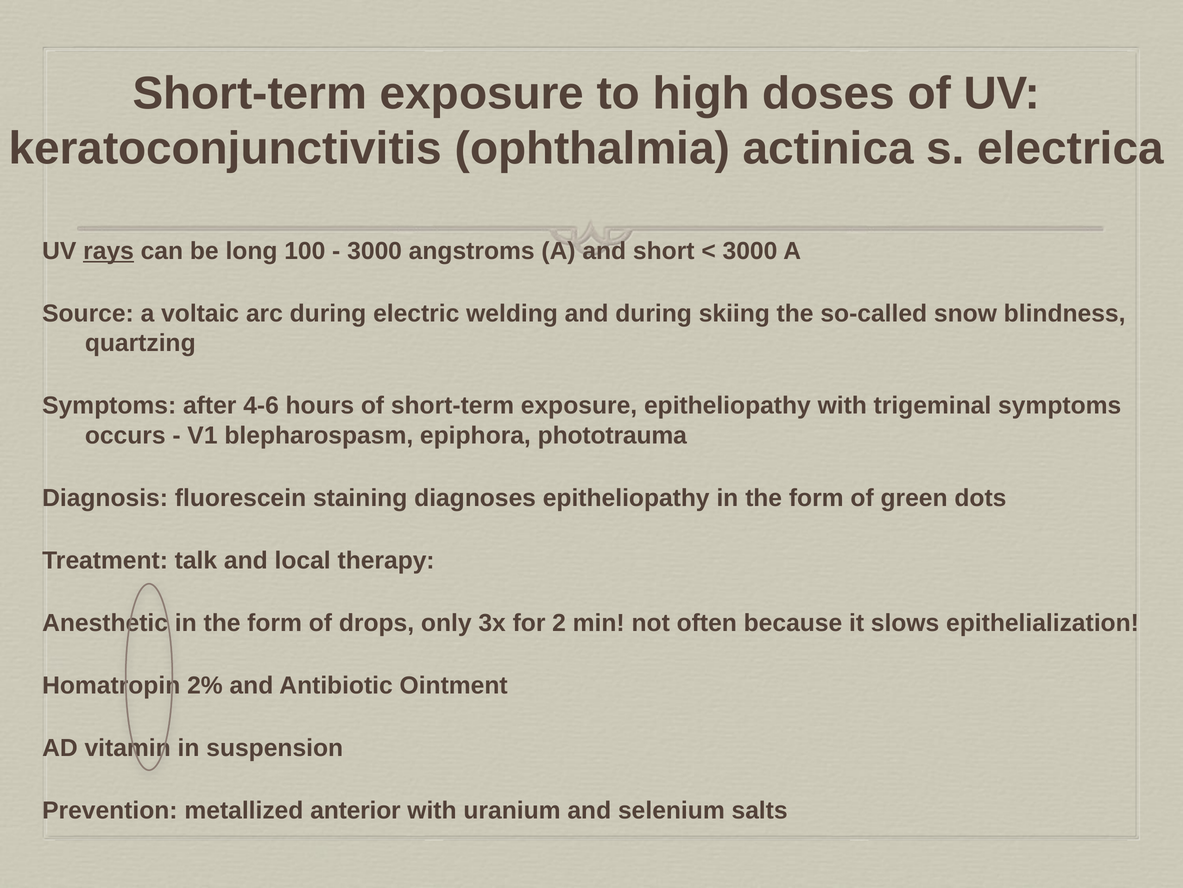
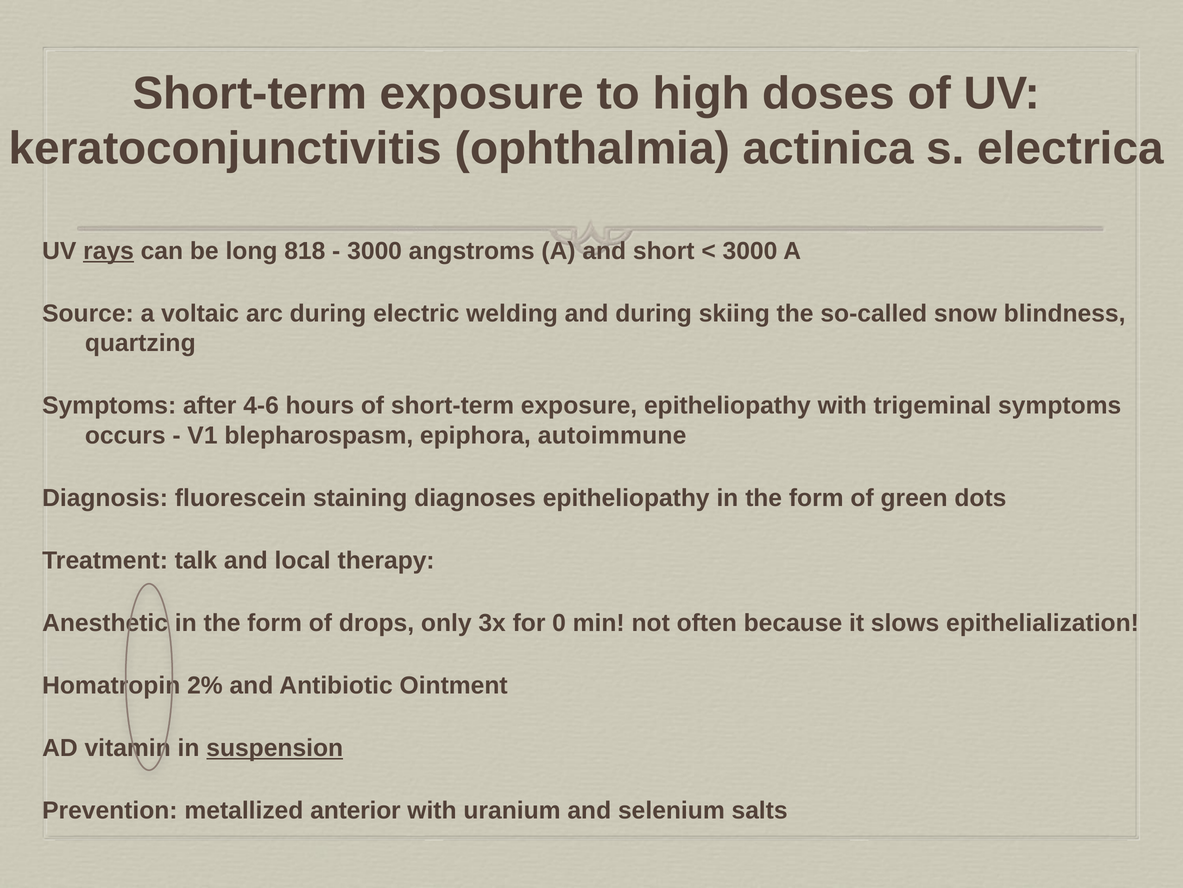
100: 100 -> 818 (305, 251)
phototrauma: phototrauma -> autoimmune (612, 435)
2: 2 -> 0 (559, 622)
suspension underline: none -> present (275, 747)
